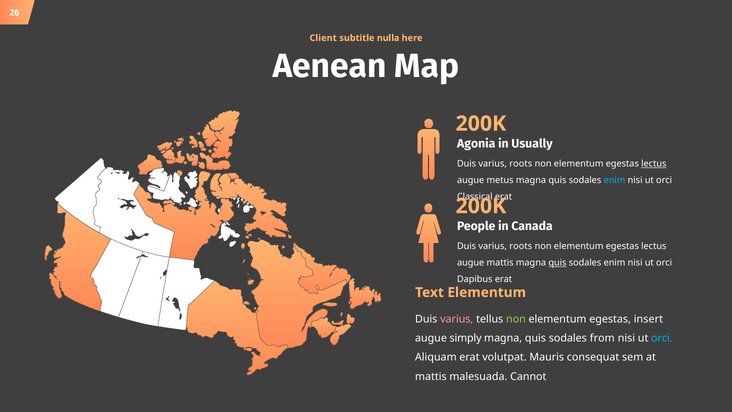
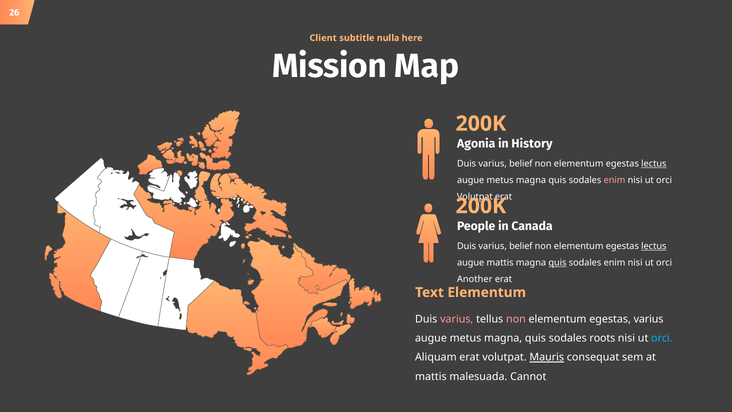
Aenean: Aenean -> Mission (330, 66)
Usually: Usually -> History (532, 144)
roots: roots -> belief (521, 164)
enim colour: light blue -> pink (615, 180)
Classical: Classical -> Volutpat (475, 197)
roots: roots -> belief (521, 246)
lectus underline: none -> present (654, 246)
Dapibus: Dapibus -> Another (475, 279)
non colour: light green -> pink (516, 319)
egestas insert: insert -> varius (649, 319)
simply: simply -> metus (465, 338)
from: from -> roots (602, 338)
Mauris underline: none -> present (547, 357)
